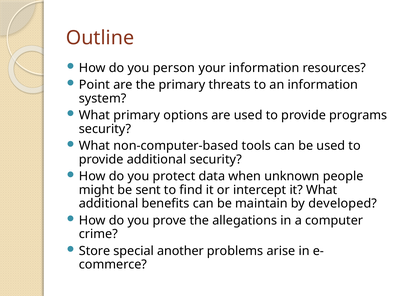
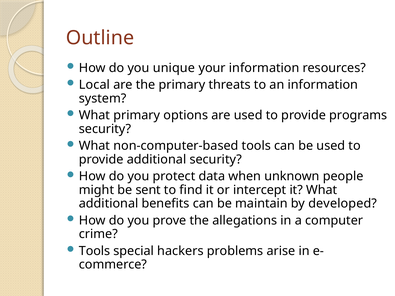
person: person -> unique (174, 68)
Point: Point -> Local (94, 85)
Store: Store -> Tools (95, 251)
another: another -> hackers (180, 251)
